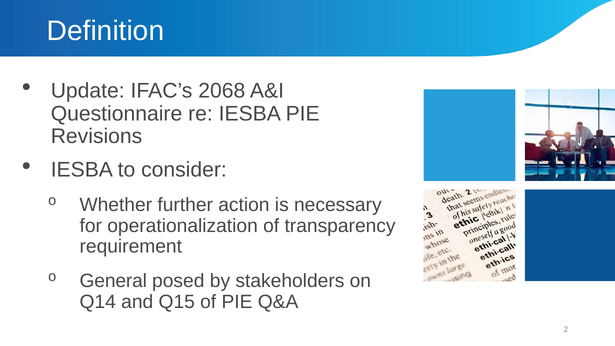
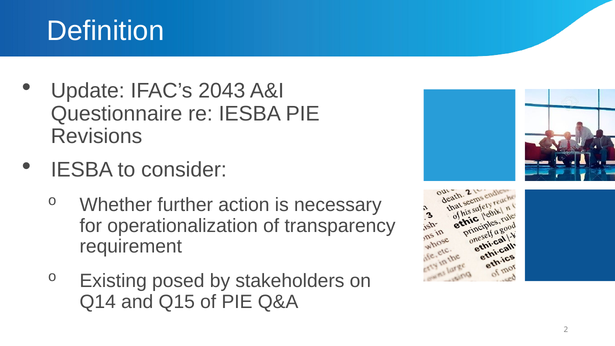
2068: 2068 -> 2043 (222, 91)
General: General -> Existing (113, 281)
